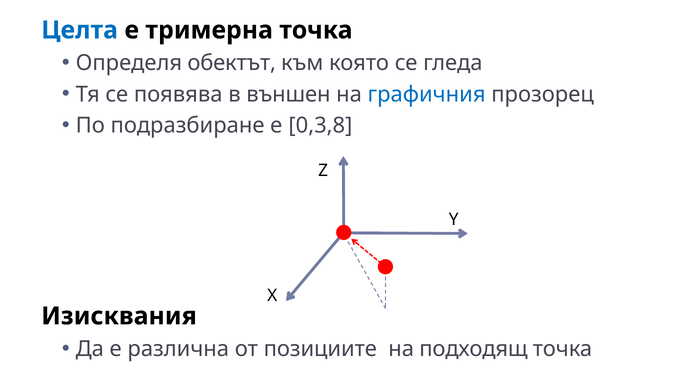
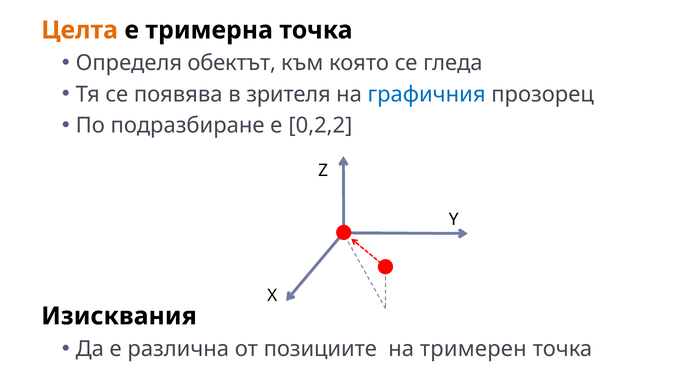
Целта colour: blue -> orange (80, 30)
външен: външен -> зрителя (289, 94)
0,3,8: 0,3,8 -> 0,2,2 (320, 125)
подходящ: подходящ -> тримерен (473, 349)
